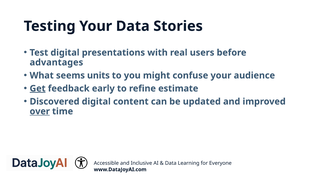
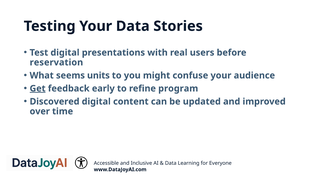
advantages: advantages -> reservation (56, 63)
estimate: estimate -> program (178, 89)
over underline: present -> none (40, 112)
